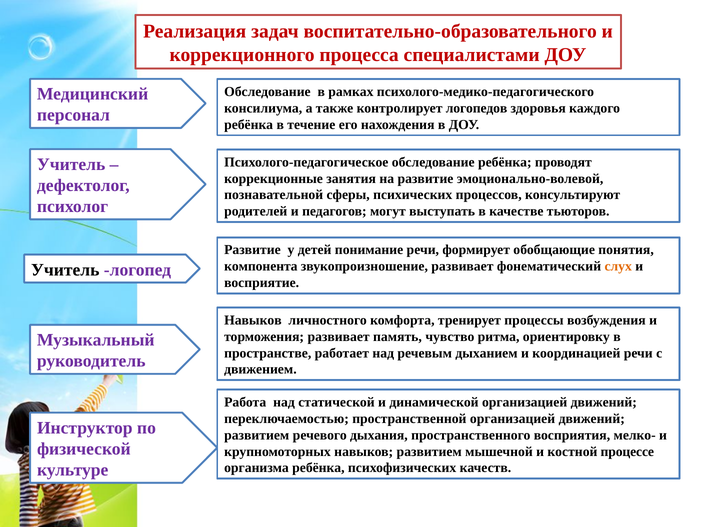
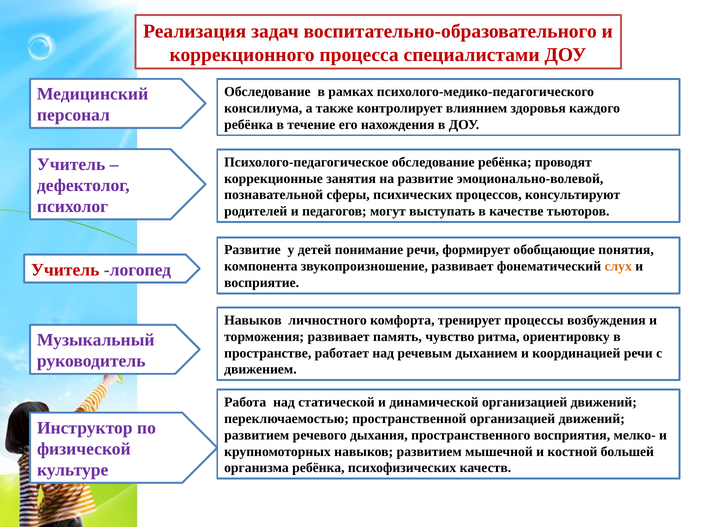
логопедов: логопедов -> влиянием (477, 108)
Учитель colour: black -> red (65, 270)
процессе: процессе -> большей (627, 451)
